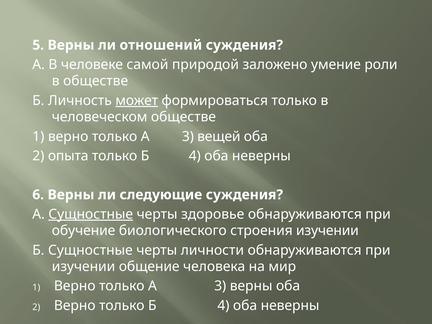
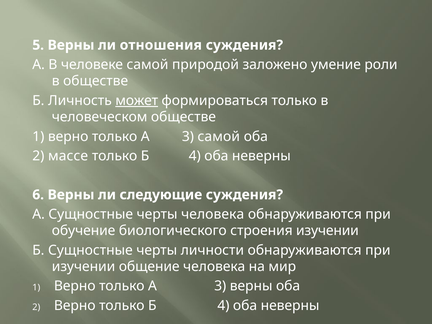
отношений: отношений -> отношения (161, 45)
3 вещей: вещей -> самой (219, 136)
опыта: опыта -> массе (68, 156)
Сущностные underline: present -> none (91, 214)
черты здоровье: здоровье -> человека (213, 214)
